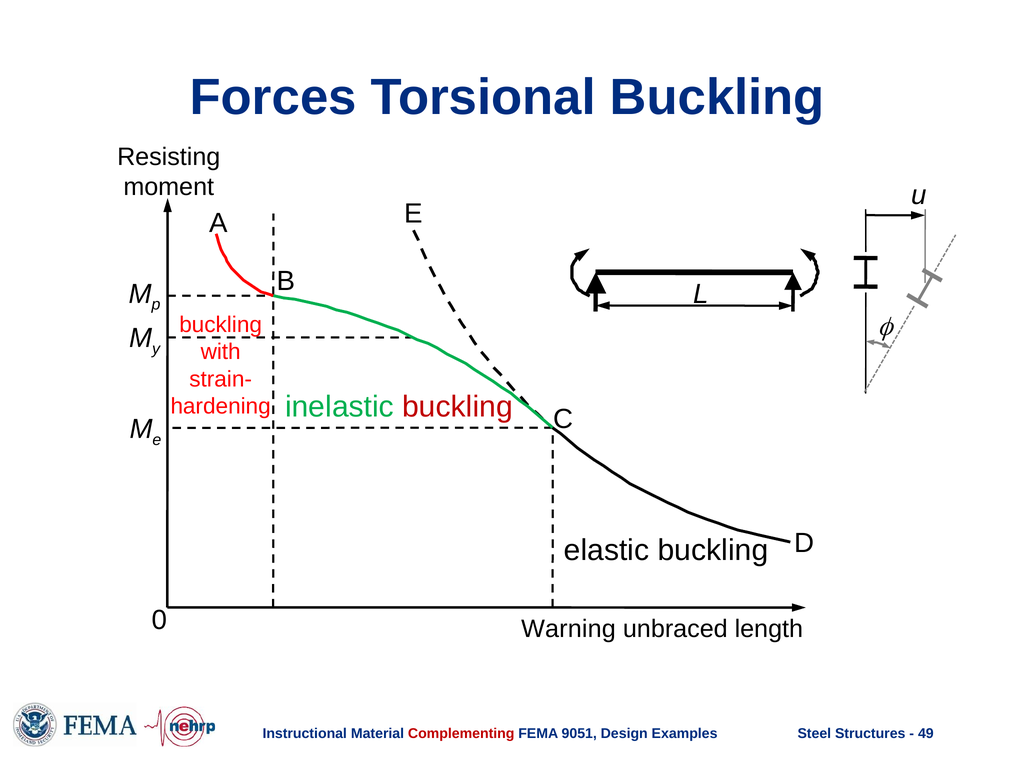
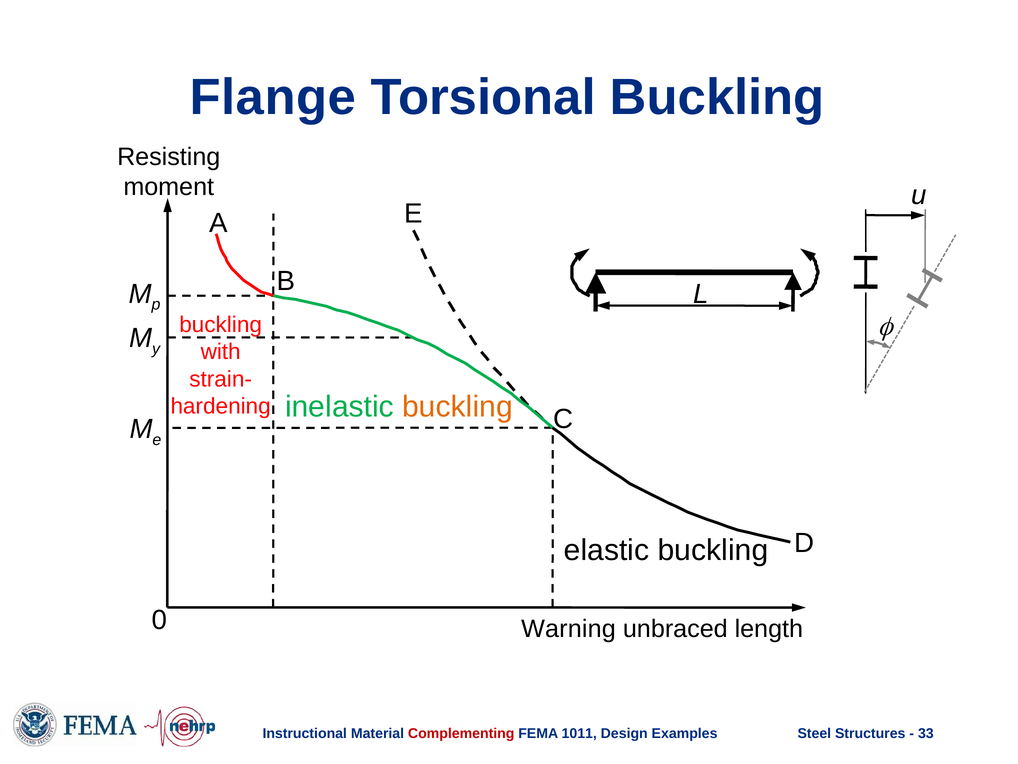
Forces: Forces -> Flange (273, 97)
buckling colour: red -> orange (458, 407)
9051: 9051 -> 1011 (579, 733)
49: 49 -> 33 (926, 733)
